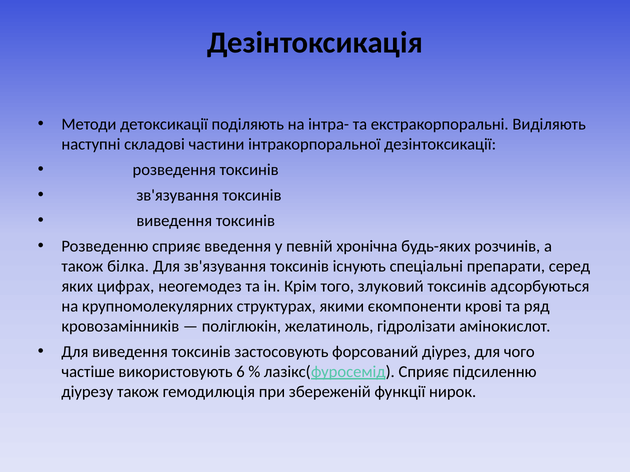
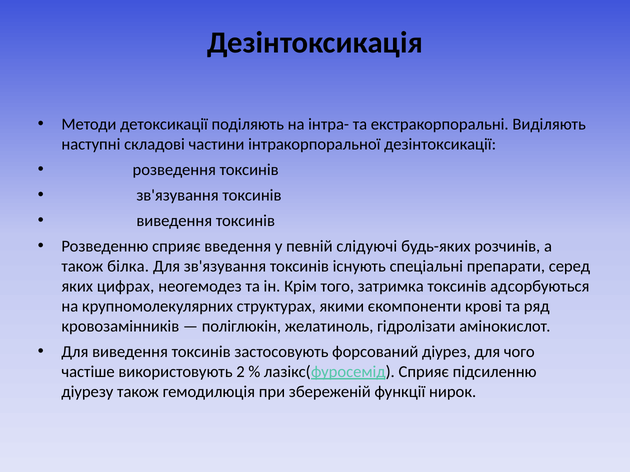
хронічна: хронічна -> слідуючі (367, 247)
злуковий: злуковий -> затримка (391, 287)
6: 6 -> 2 (240, 372)
